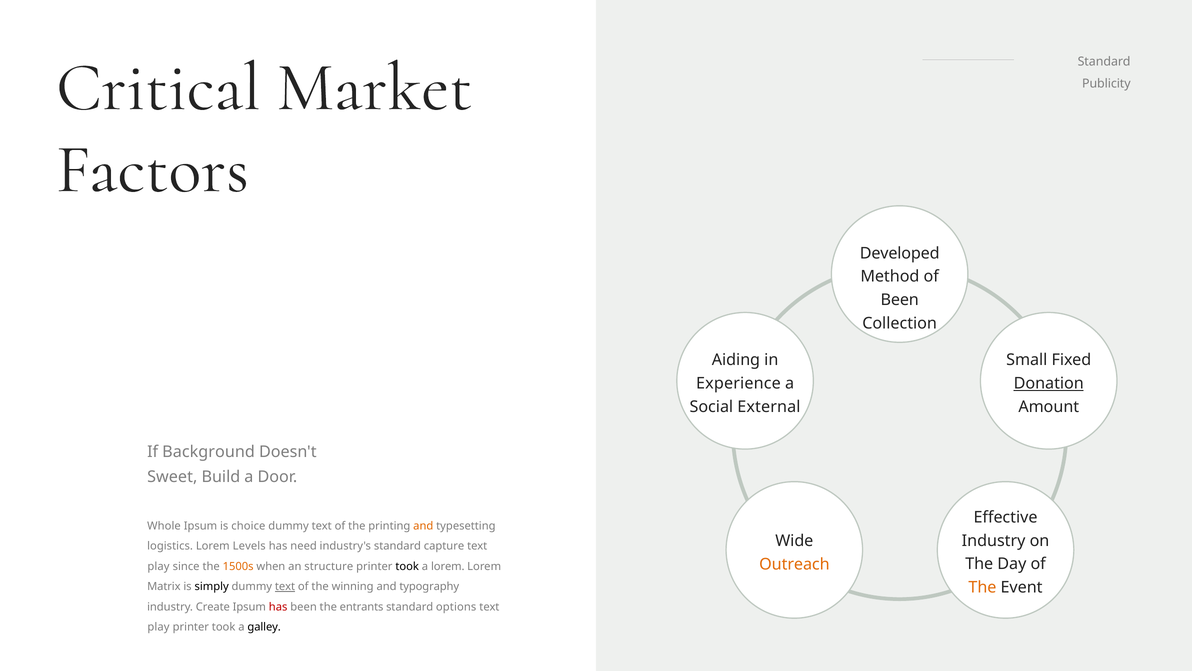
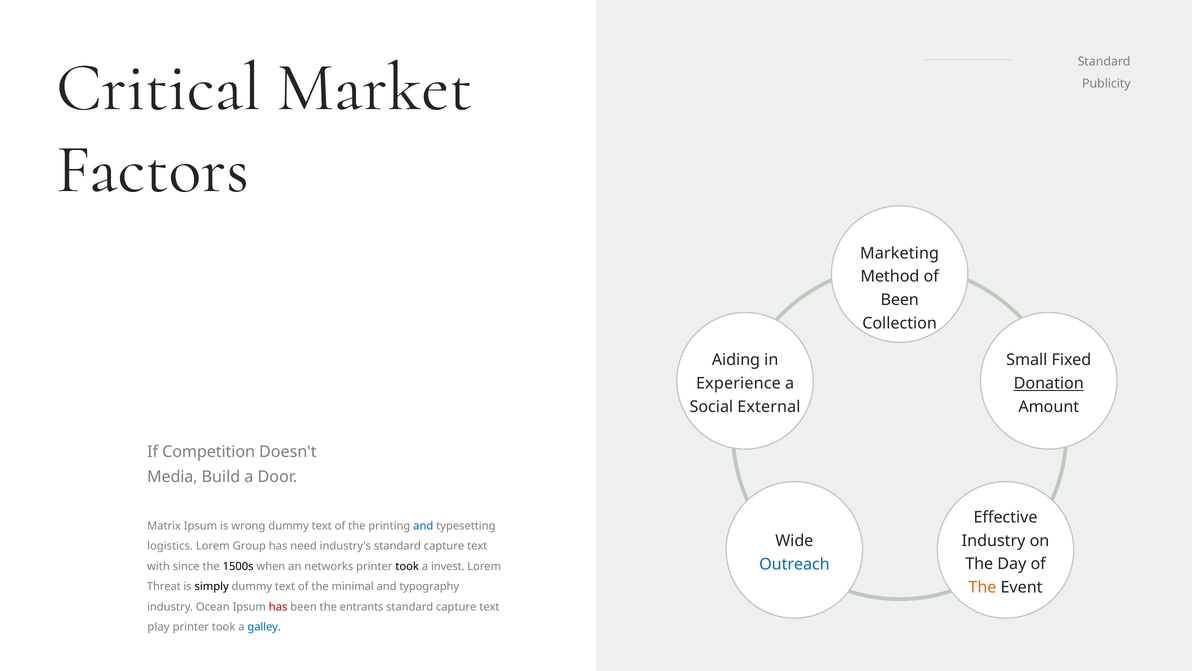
Developed: Developed -> Marketing (900, 253)
Background: Background -> Competition (209, 451)
Sweet: Sweet -> Media (172, 477)
Whole: Whole -> Matrix (164, 526)
choice: choice -> wrong (248, 526)
and colour: orange -> blue (423, 526)
Levels: Levels -> Group (249, 546)
Outreach colour: orange -> blue (794, 564)
play: play -> with (158, 566)
1500s colour: orange -> black (238, 566)
structure: structure -> networks (329, 566)
a lorem: lorem -> invest (448, 566)
Matrix: Matrix -> Threat (164, 586)
text underline: present -> none (285, 586)
winning: winning -> minimal (353, 586)
Create: Create -> Ocean (213, 606)
options: options -> capture (456, 606)
galley colour: black -> blue (264, 627)
